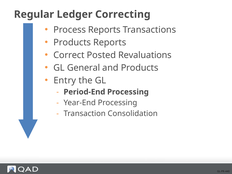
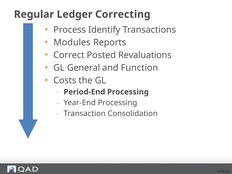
Process Reports: Reports -> Identify (104, 30)
Products: Products -> Modules (72, 42)
and Products: Products -> Function (140, 68)
Entry: Entry -> Costs (65, 80)
